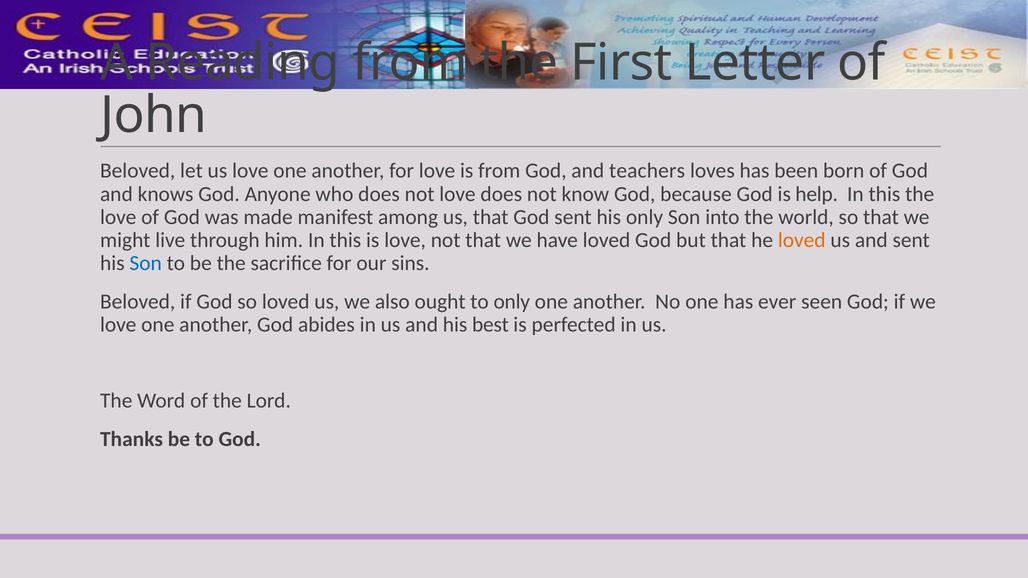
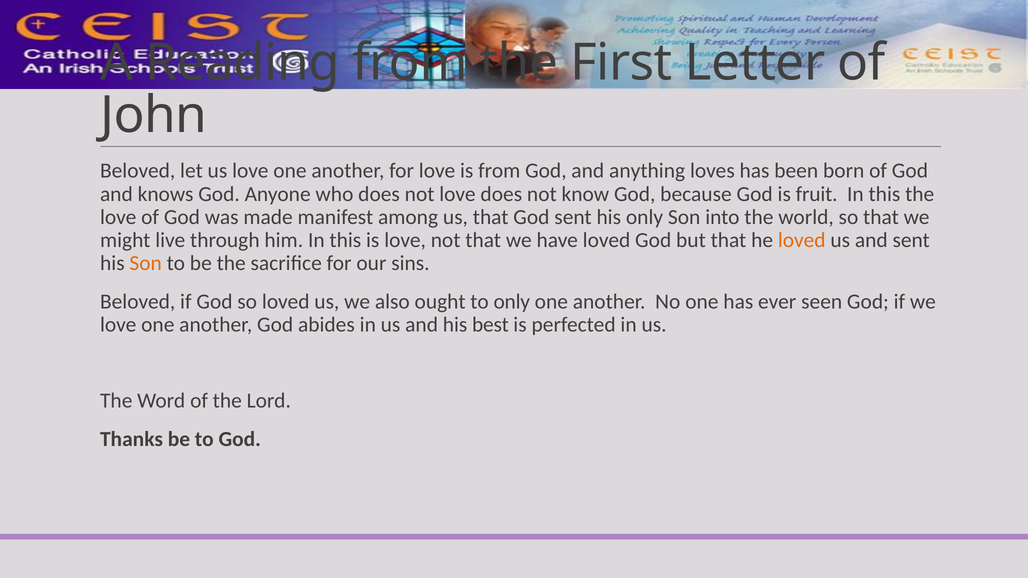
teachers: teachers -> anything (647, 171)
help: help -> fruit (817, 194)
Son colour: blue -> orange (146, 264)
